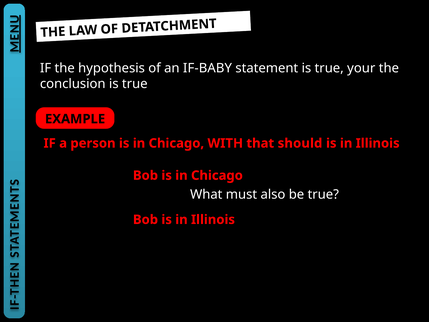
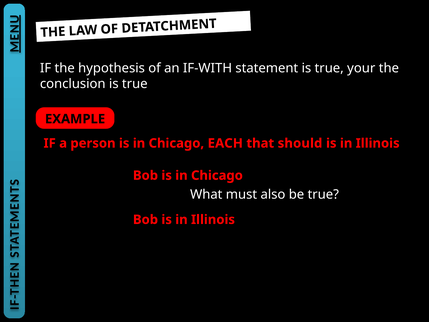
IF-BABY: IF-BABY -> IF-WITH (207, 68)
WITH: WITH -> EACH (225, 143)
